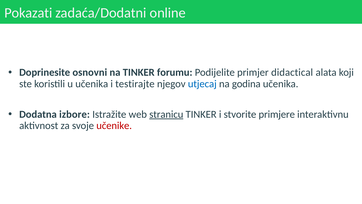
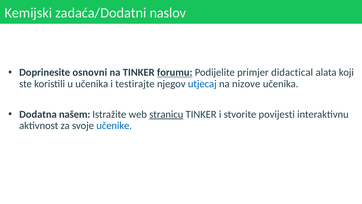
Pokazati: Pokazati -> Kemijski (28, 13)
online: online -> naslov (168, 13)
forumu underline: none -> present (175, 72)
godina: godina -> nizove (246, 84)
izbore: izbore -> našem (75, 114)
primjere: primjere -> povijesti (277, 114)
učenike colour: red -> blue (114, 126)
